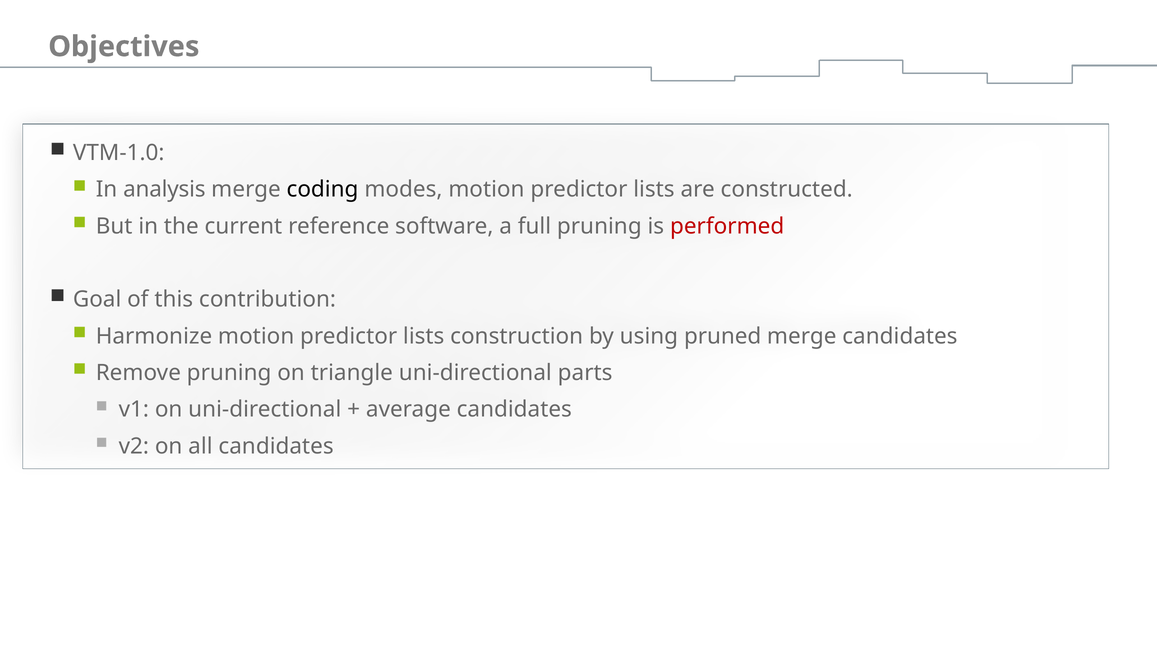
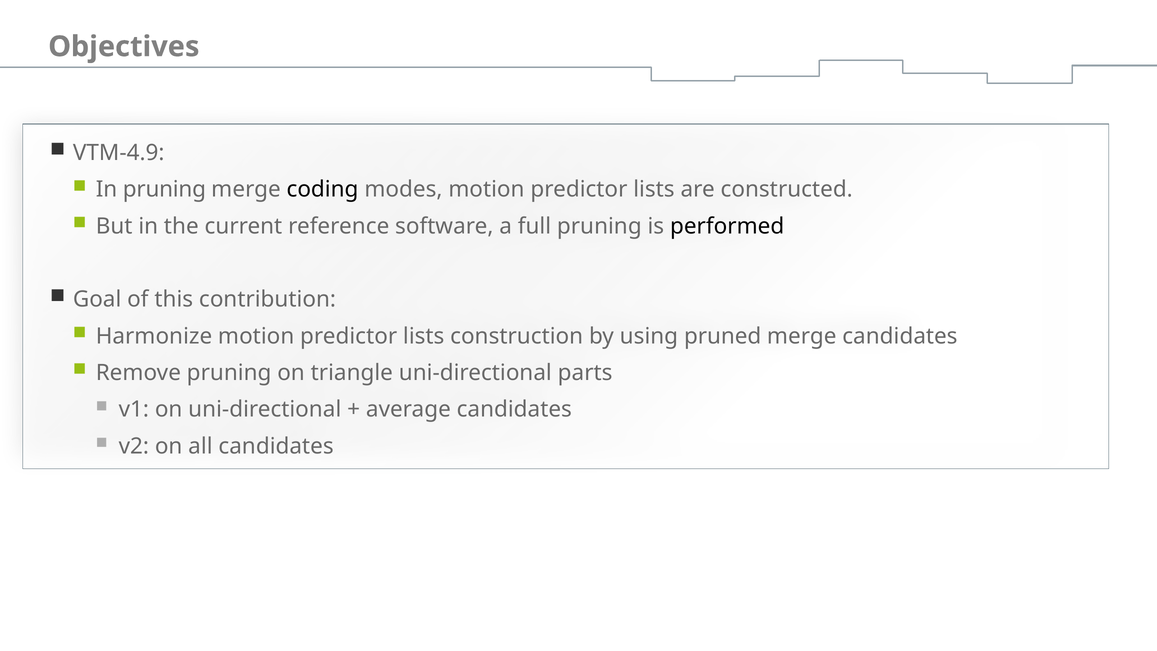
VTM-1.0: VTM-1.0 -> VTM-4.9 (119, 153)
In analysis: analysis -> pruning (164, 189)
performed colour: red -> black (727, 226)
